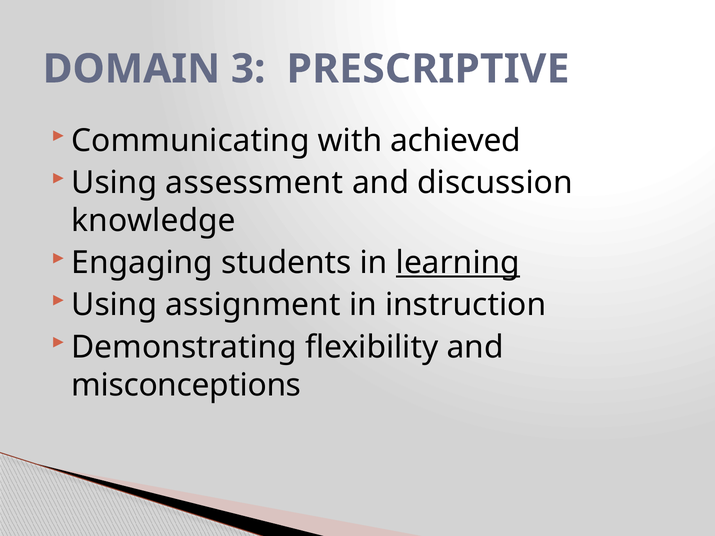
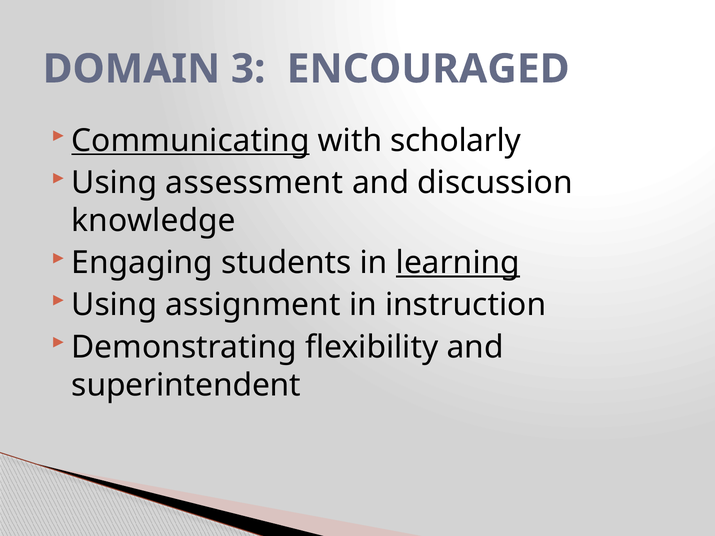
PRESCRIPTIVE: PRESCRIPTIVE -> ENCOURAGED (428, 69)
Communicating underline: none -> present (190, 141)
achieved: achieved -> scholarly (456, 141)
misconceptions: misconceptions -> superintendent (186, 385)
